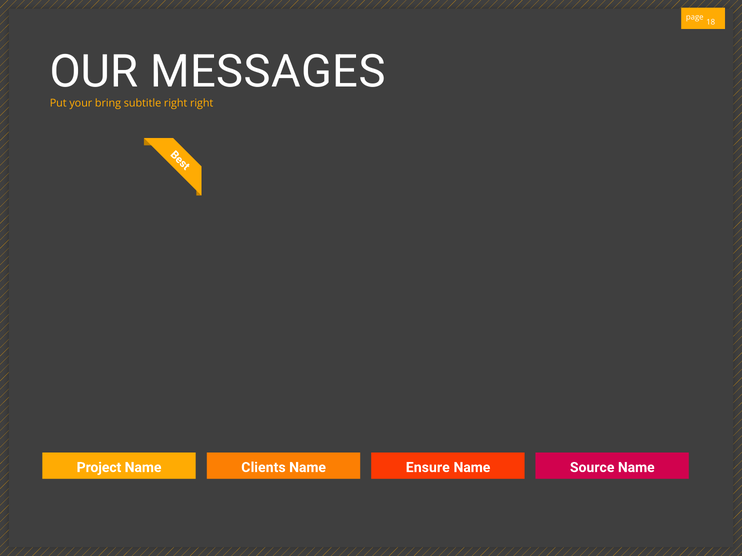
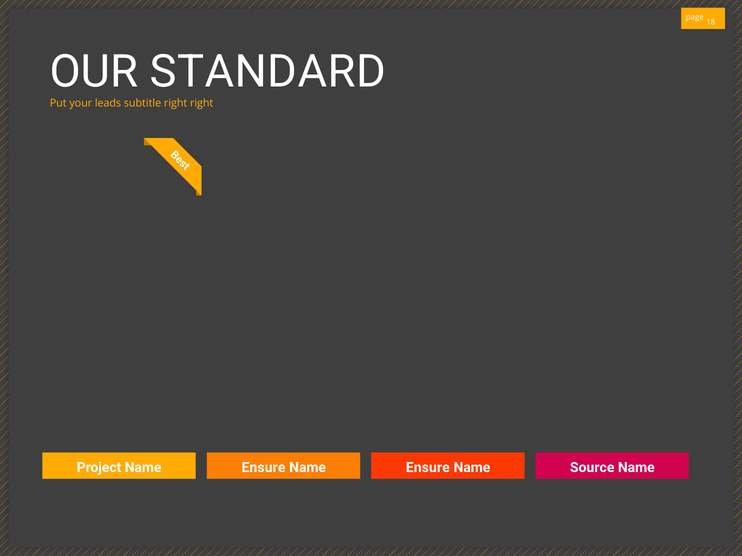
MESSAGES: MESSAGES -> STANDARD (268, 72)
bring: bring -> leads (108, 103)
Project Name Clients: Clients -> Ensure (263, 468)
